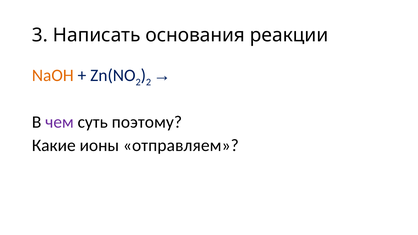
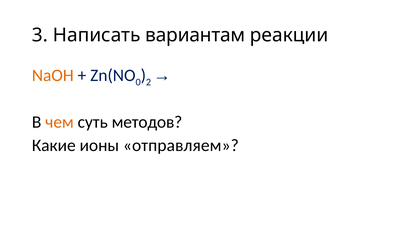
основания: основания -> вариантам (195, 35)
2: 2 -> 0 (138, 82)
чем colour: purple -> orange (60, 122)
поэтому: поэтому -> методов (147, 122)
